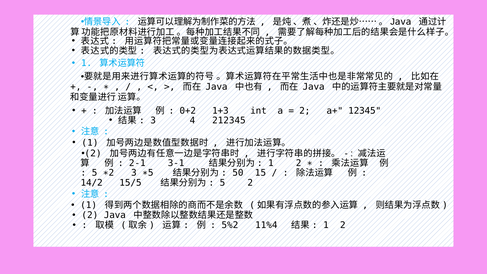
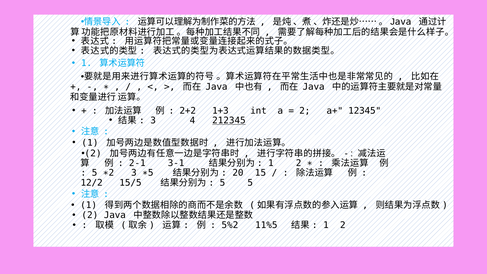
0+2: 0+2 -> 2+2 (188, 111)
212345 underline: none -> present (229, 121)
50: 50 -> 20 (238, 173)
14/2: 14/2 -> 12/2 (92, 183)
5 2: 2 -> 5 (250, 183)
11%4: 11%4 -> 11%5 (266, 225)
